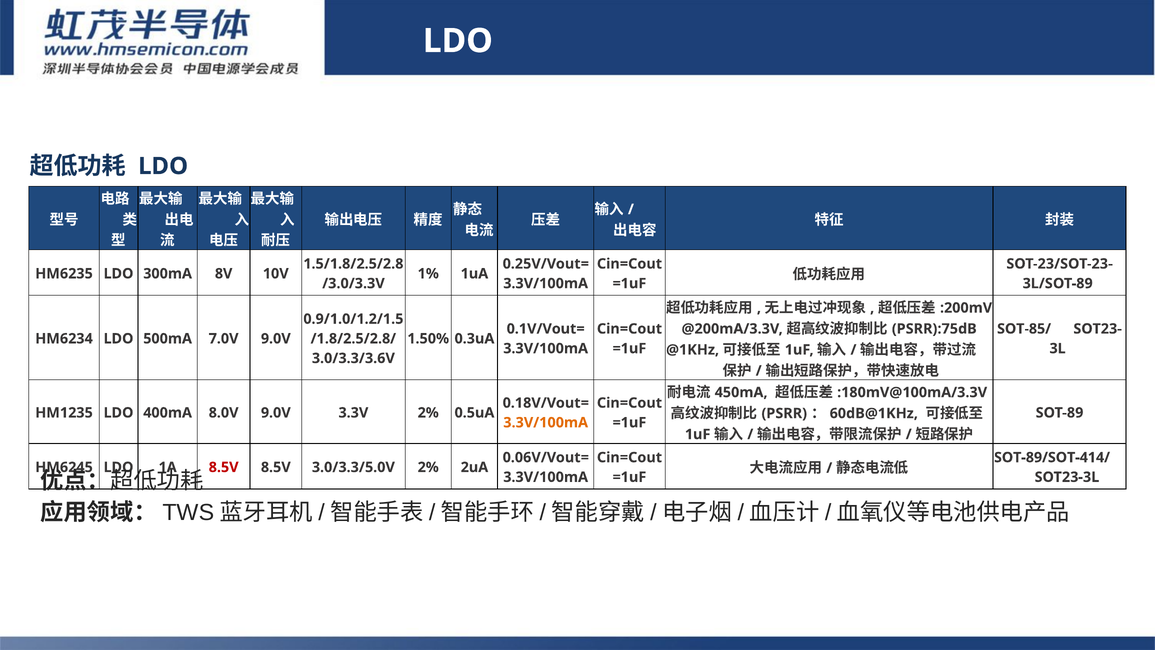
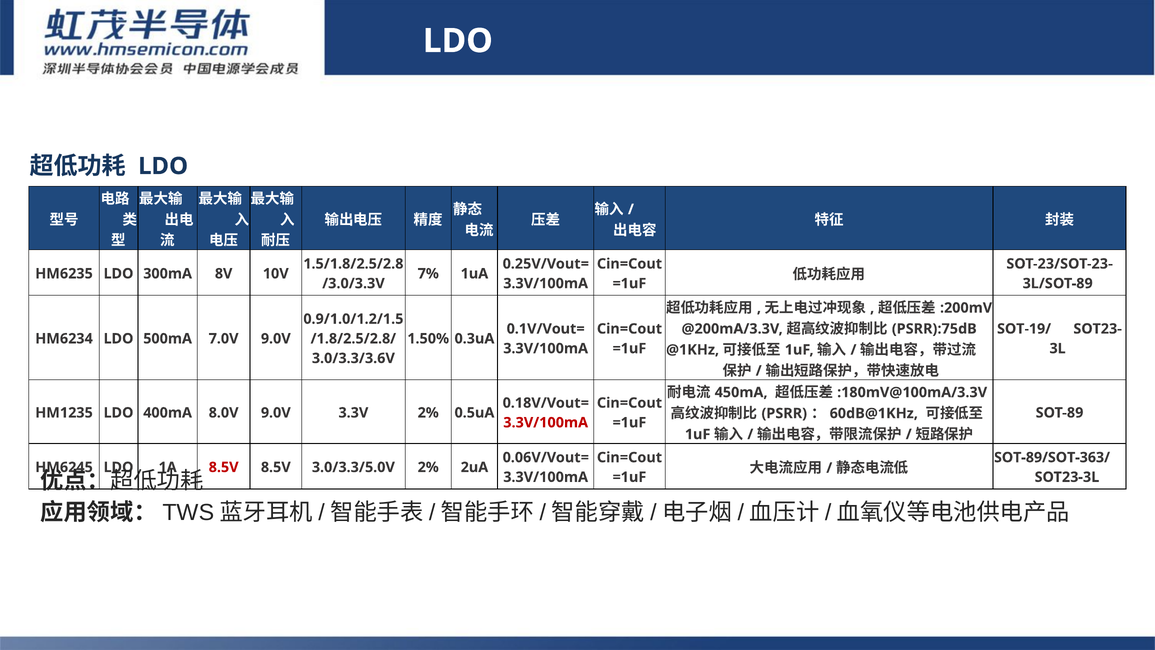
1%: 1% -> 7% (428, 274)
SOT-85/: SOT-85/ -> SOT-19/ (1024, 329)
3.3V/100mA colour: orange -> red (546, 422)
SOT-89/SOT-414/: SOT-89/SOT-414/ -> SOT-89/SOT-363/ (1052, 457)
